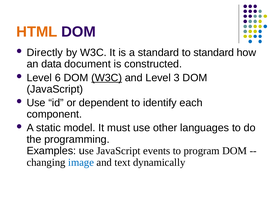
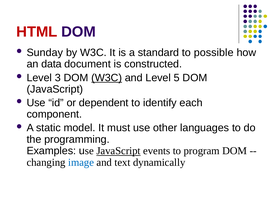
HTML colour: orange -> red (37, 32)
Directly: Directly -> Sunday (45, 53)
to standard: standard -> possible (214, 53)
6: 6 -> 3 (58, 78)
3: 3 -> 5 (177, 78)
JavaScript underline: none -> present (118, 151)
